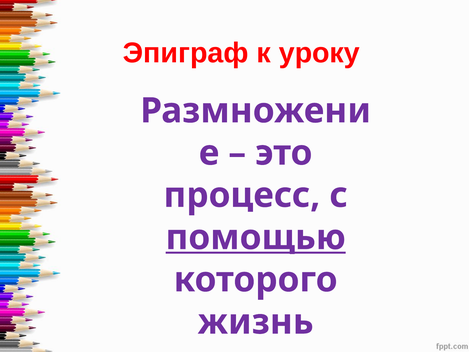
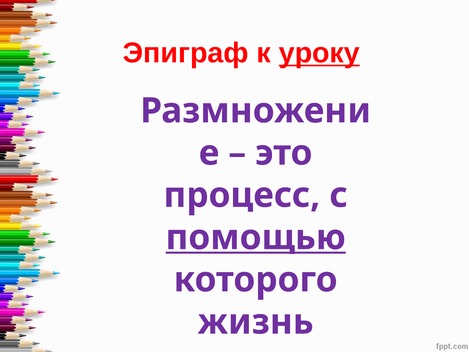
уроку underline: none -> present (319, 53)
